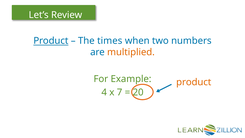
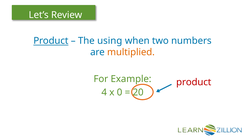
times: times -> using (110, 41)
product colour: orange -> red (194, 82)
7: 7 -> 0 (120, 92)
